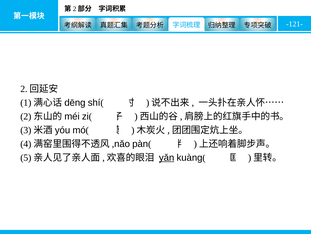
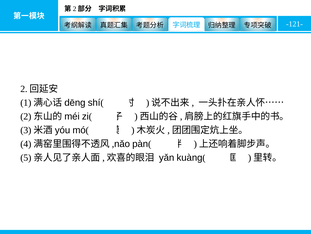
yǎn underline: present -> none (167, 157)
